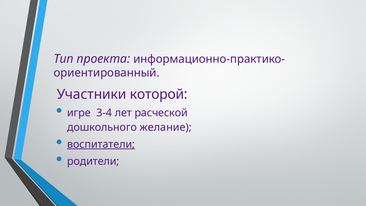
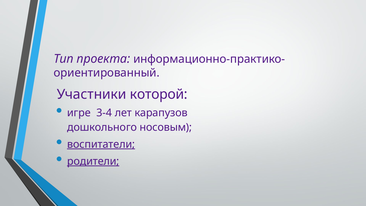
расческой: расческой -> карапузов (161, 113)
желание: желание -> носовым (166, 127)
родители underline: none -> present (93, 161)
